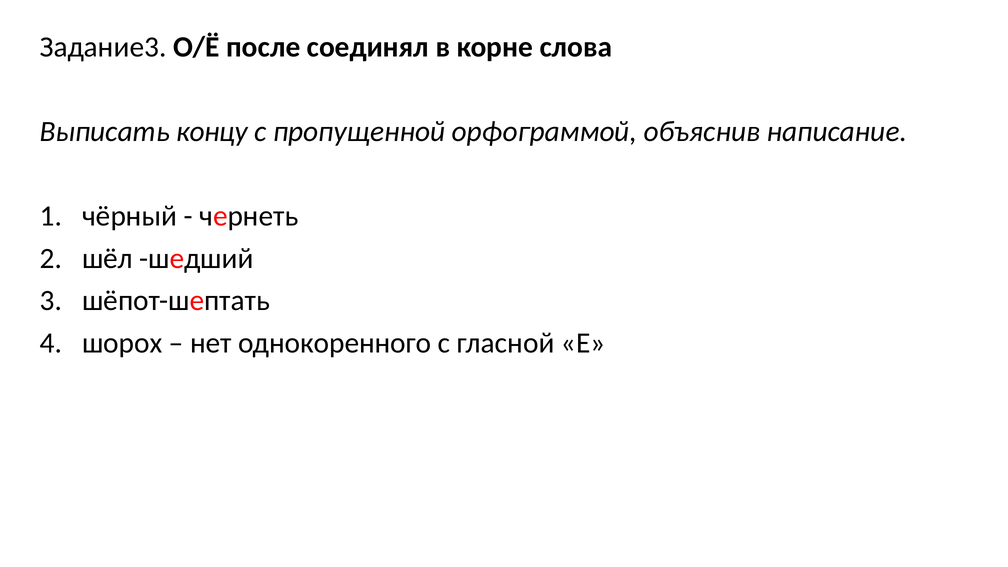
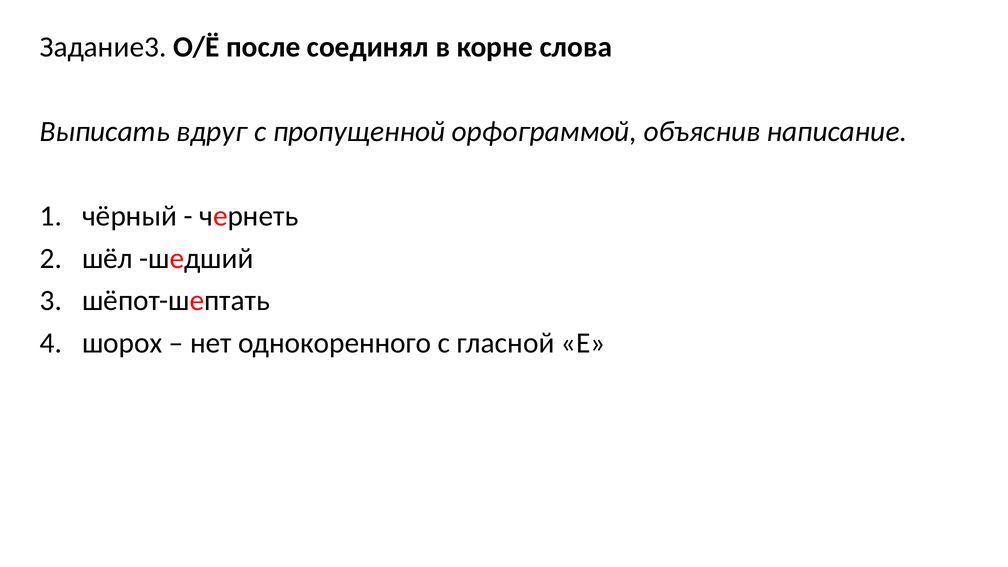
концу: концу -> вдруг (212, 132)
